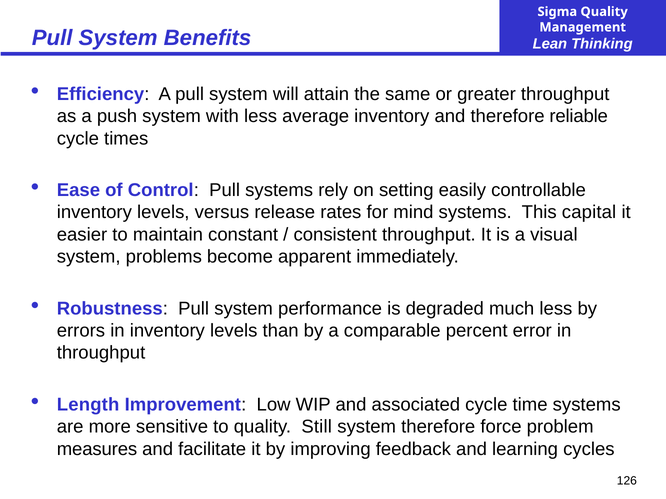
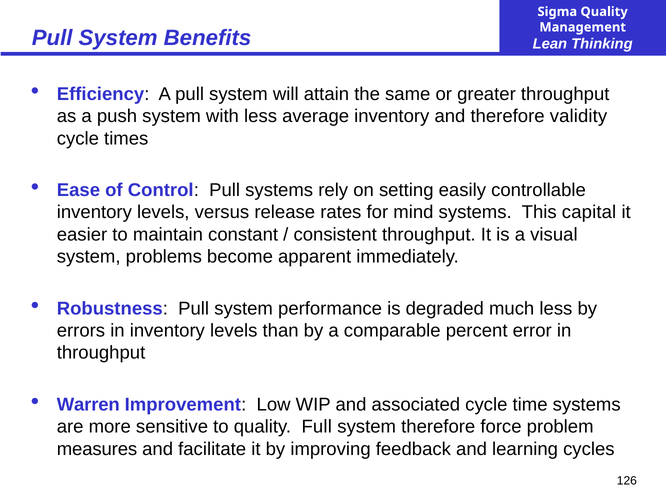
reliable: reliable -> validity (579, 116)
Length: Length -> Warren (88, 405)
Still: Still -> Full (317, 427)
